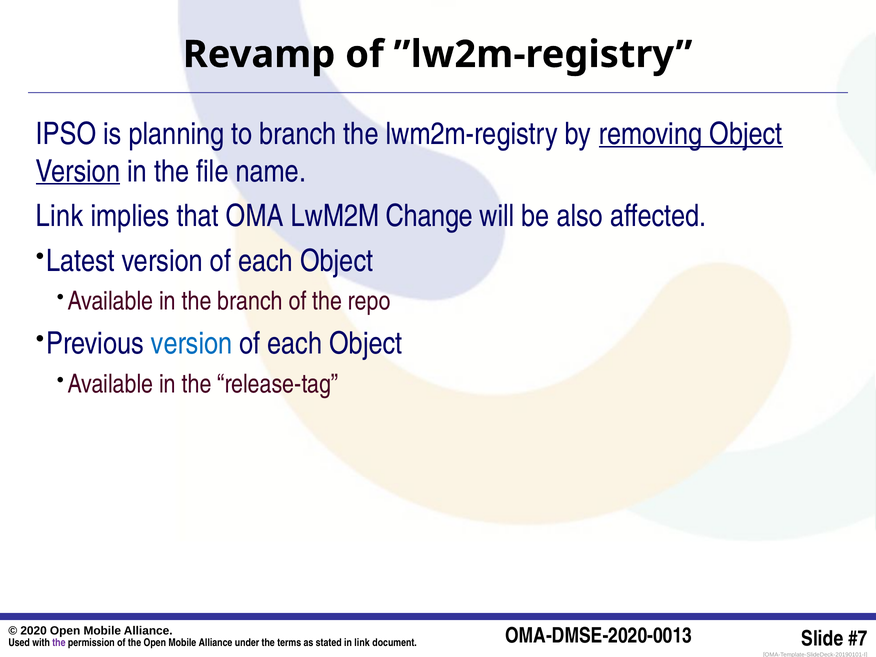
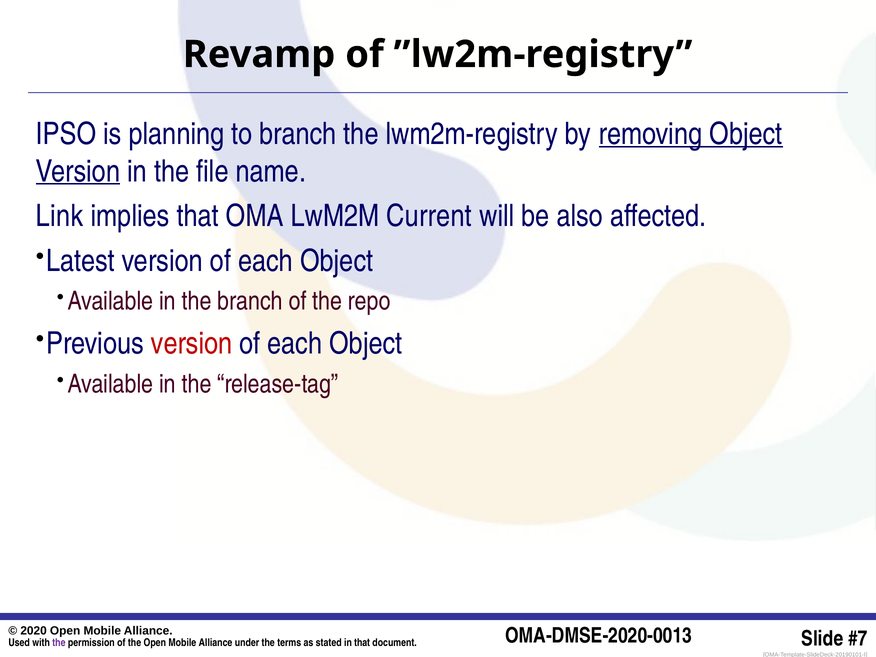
Change: Change -> Current (429, 216)
version colour: blue -> red (192, 344)
in link: link -> that (362, 643)
